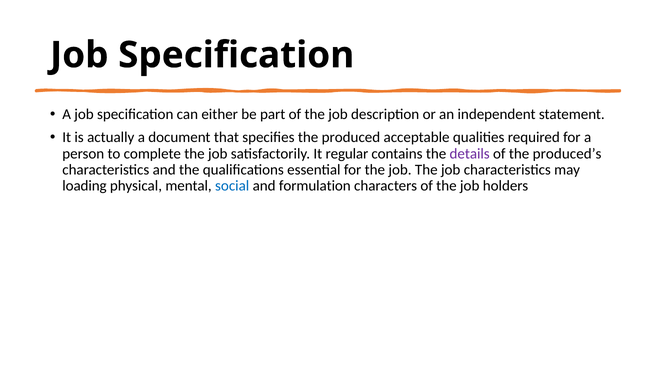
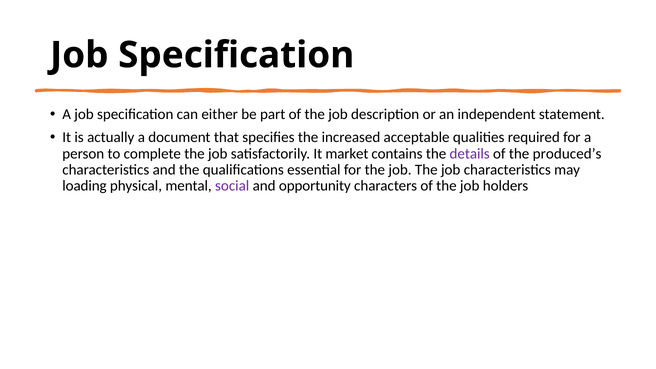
produced: produced -> increased (351, 137)
regular: regular -> market (347, 154)
social colour: blue -> purple (232, 186)
formulation: formulation -> opportunity (315, 186)
